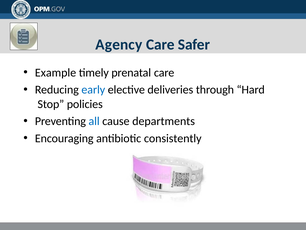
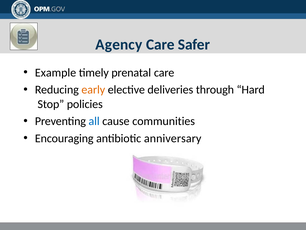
early colour: blue -> orange (93, 90)
departments: departments -> communities (164, 121)
consistently: consistently -> anniversary (173, 138)
